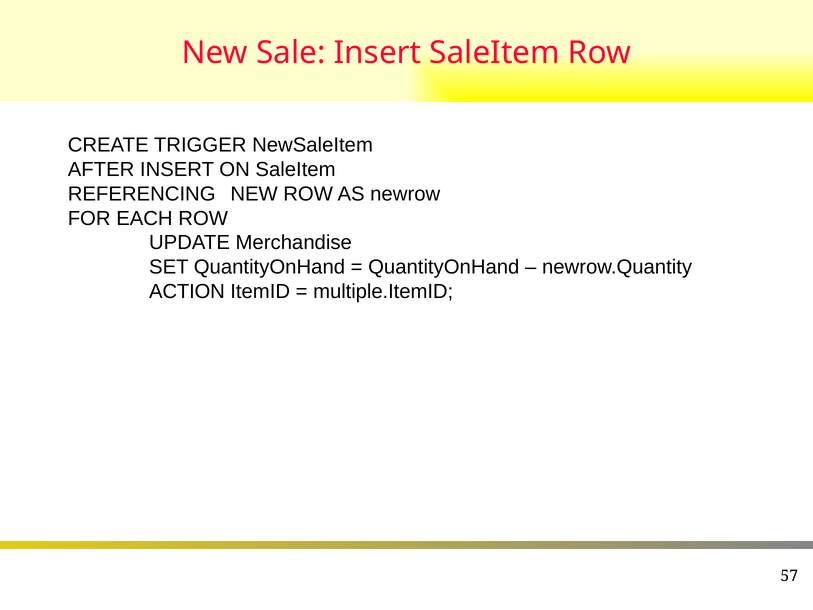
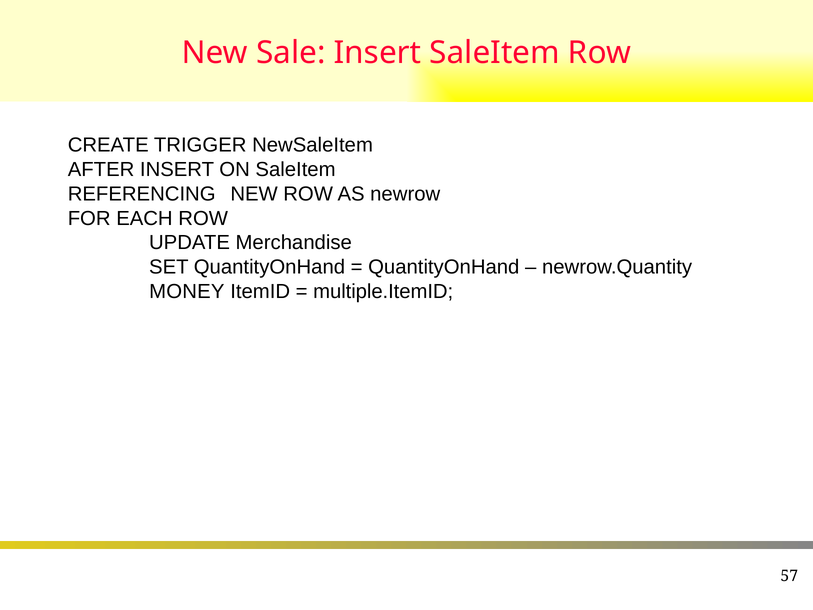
ACTION: ACTION -> MONEY (187, 291)
